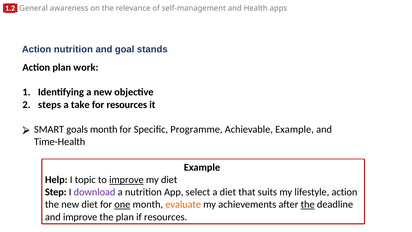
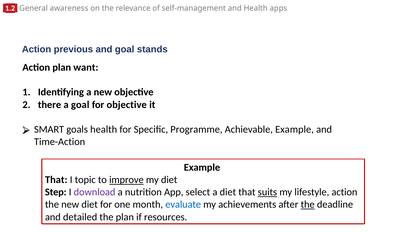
Action nutrition: nutrition -> previous (73, 49)
work: work -> want (86, 67)
steps: steps -> there (50, 105)
a take: take -> goal (80, 105)
for resources: resources -> objective (127, 105)
goals month: month -> health (104, 129)
Time-Health: Time-Health -> Time-Action (60, 142)
Help: Help -> That (56, 180)
suits underline: none -> present (267, 192)
one underline: present -> none (122, 204)
evaluate colour: orange -> blue (183, 204)
and improve: improve -> detailed (80, 217)
